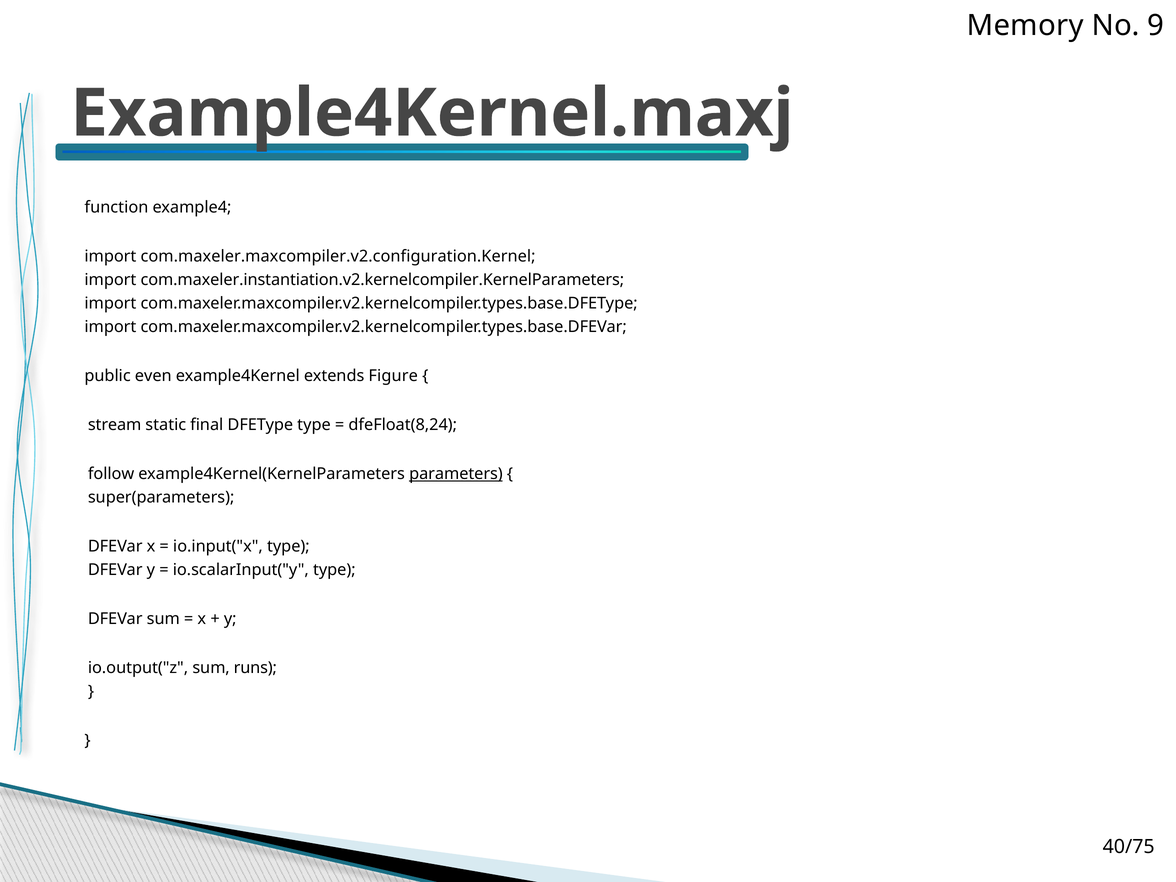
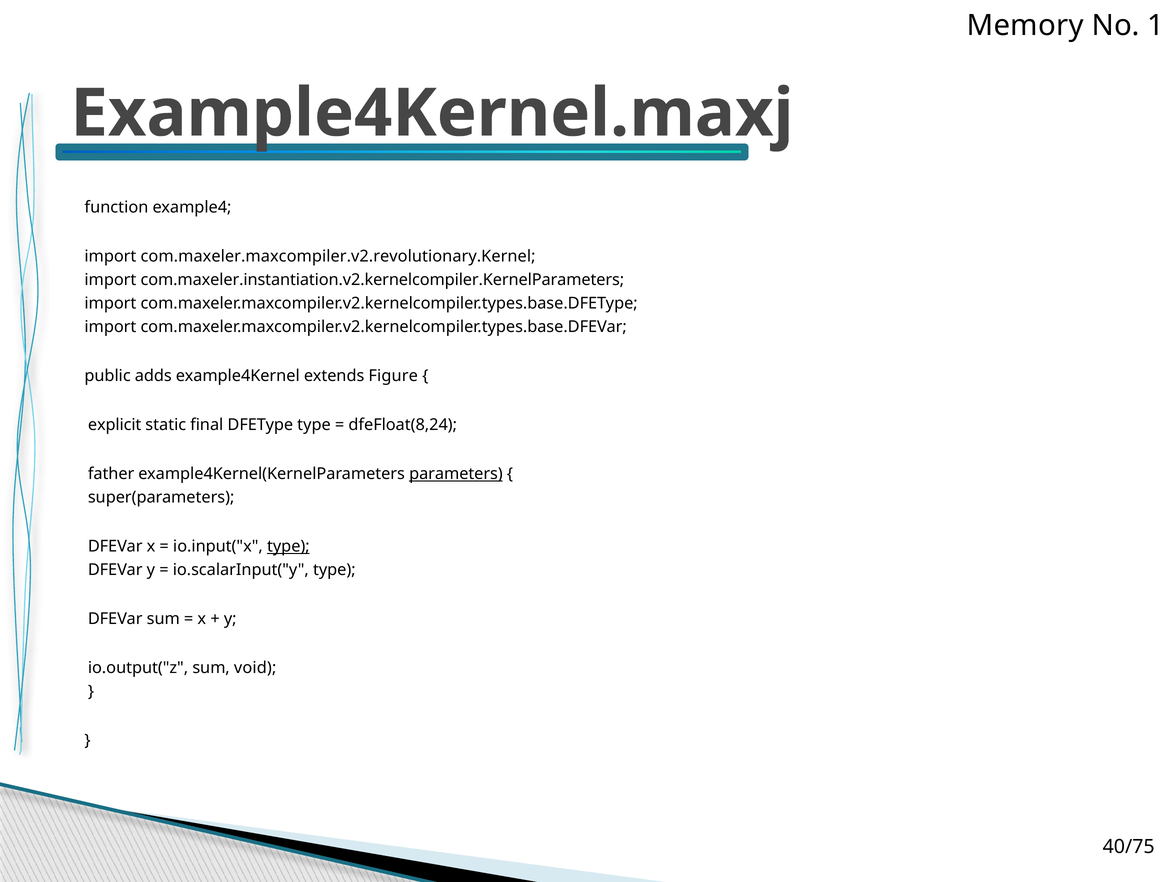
9: 9 -> 1 (1156, 25)
com.maxeler.maxcompiler.v2.configuration.Kernel: com.maxeler.maxcompiler.v2.configuration.Kernel -> com.maxeler.maxcompiler.v2.revolutionary.Kernel (338, 256)
even: even -> adds (153, 376)
stream: stream -> explicit (115, 425)
follow: follow -> father (111, 474)
type underline: none -> present (288, 546)
runs: runs -> void (255, 668)
